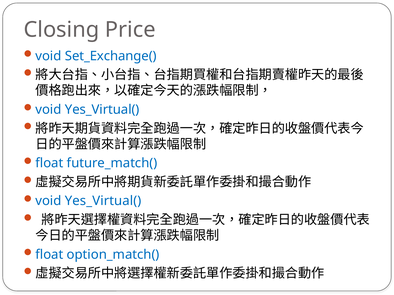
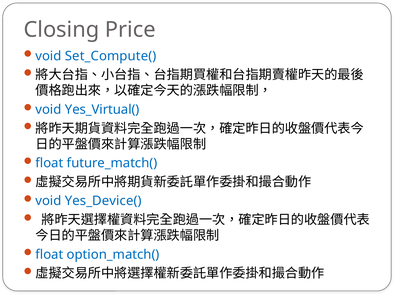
Set_Exchange(: Set_Exchange( -> Set_Compute( (111, 56)
Yes_Virtual(: Yes_Virtual( -> Yes_Device( (103, 201)
